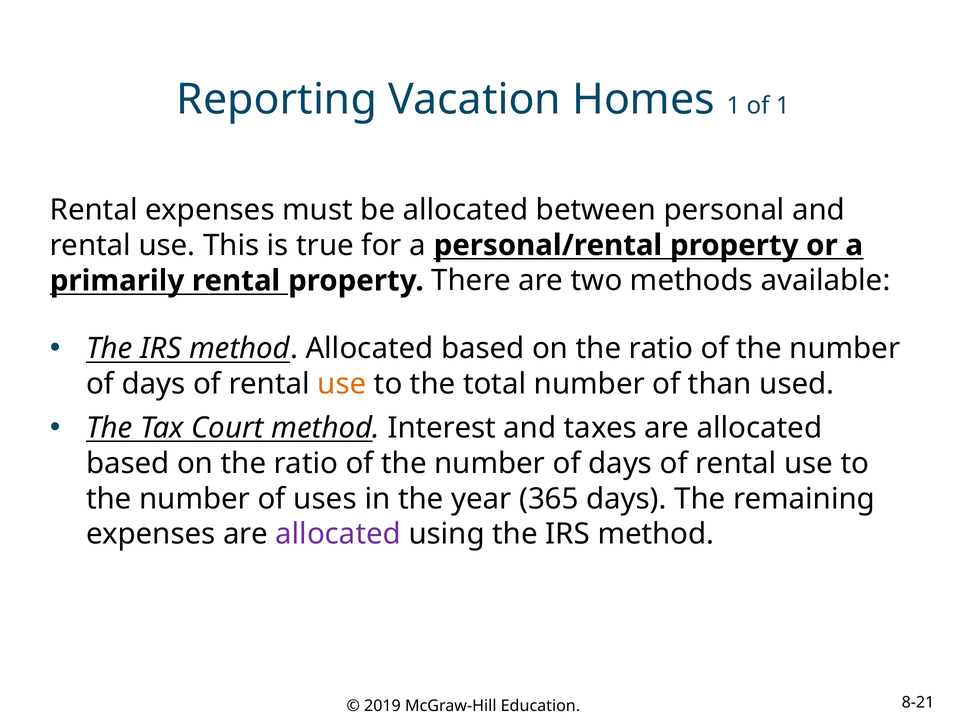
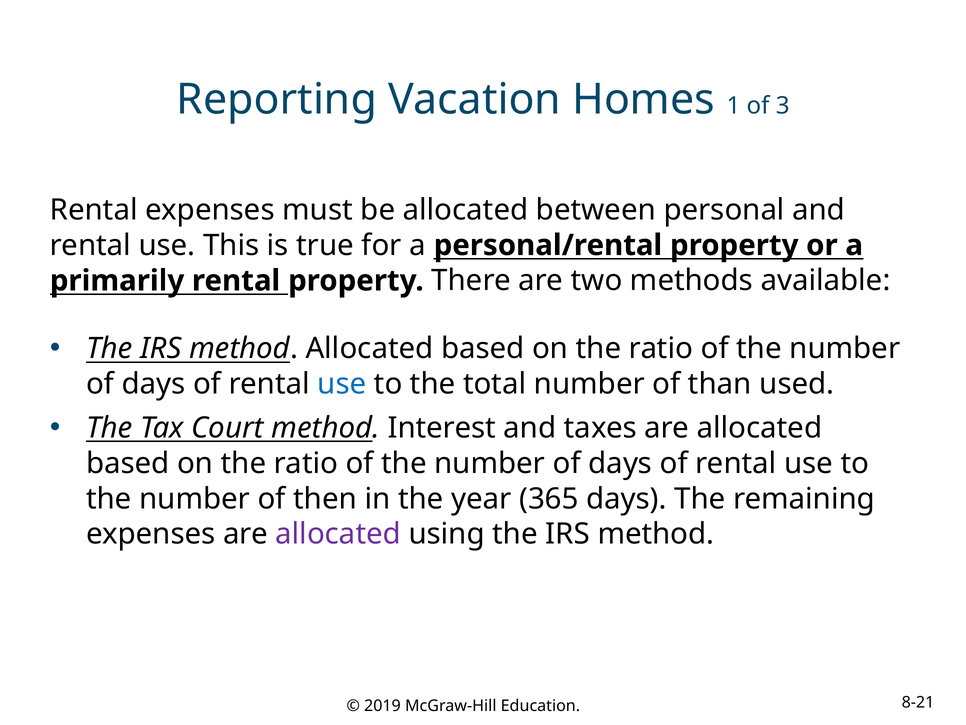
of 1: 1 -> 3 (783, 106)
use colour: orange -> blue (342, 384)
uses: uses -> then (325, 498)
